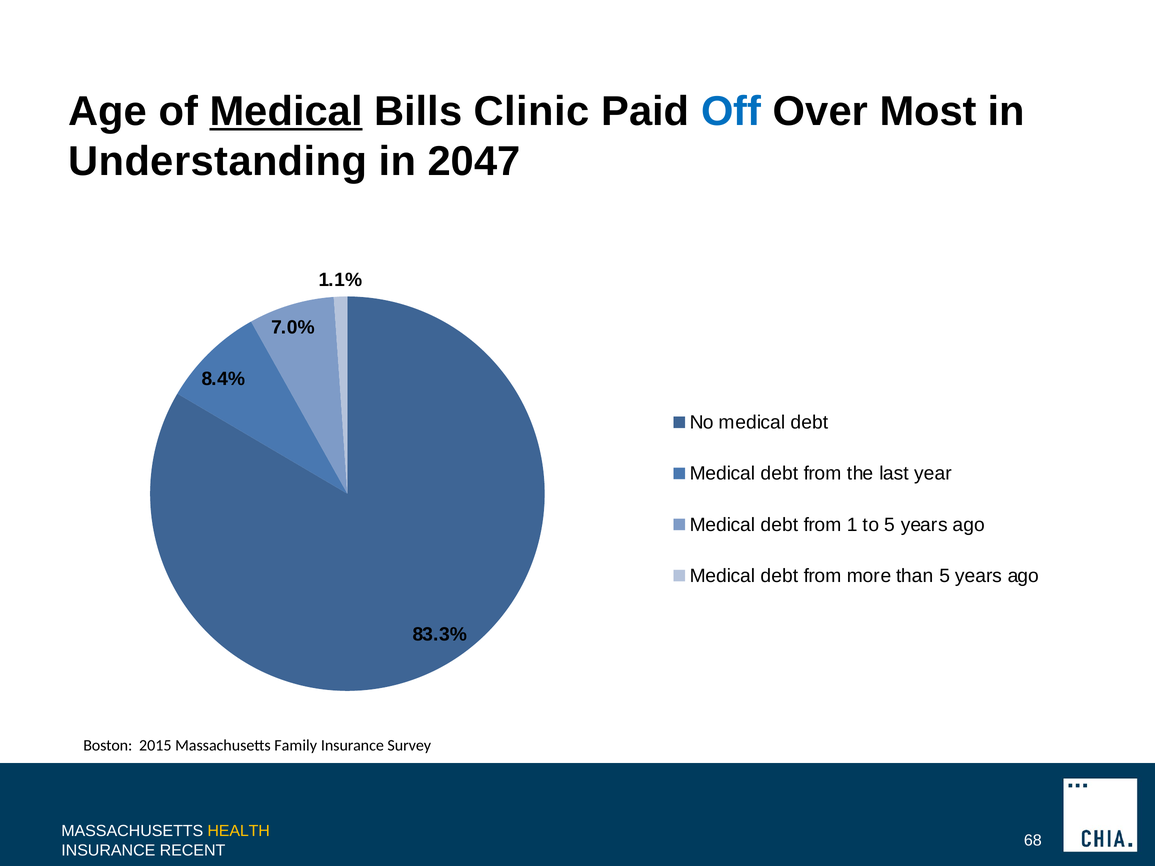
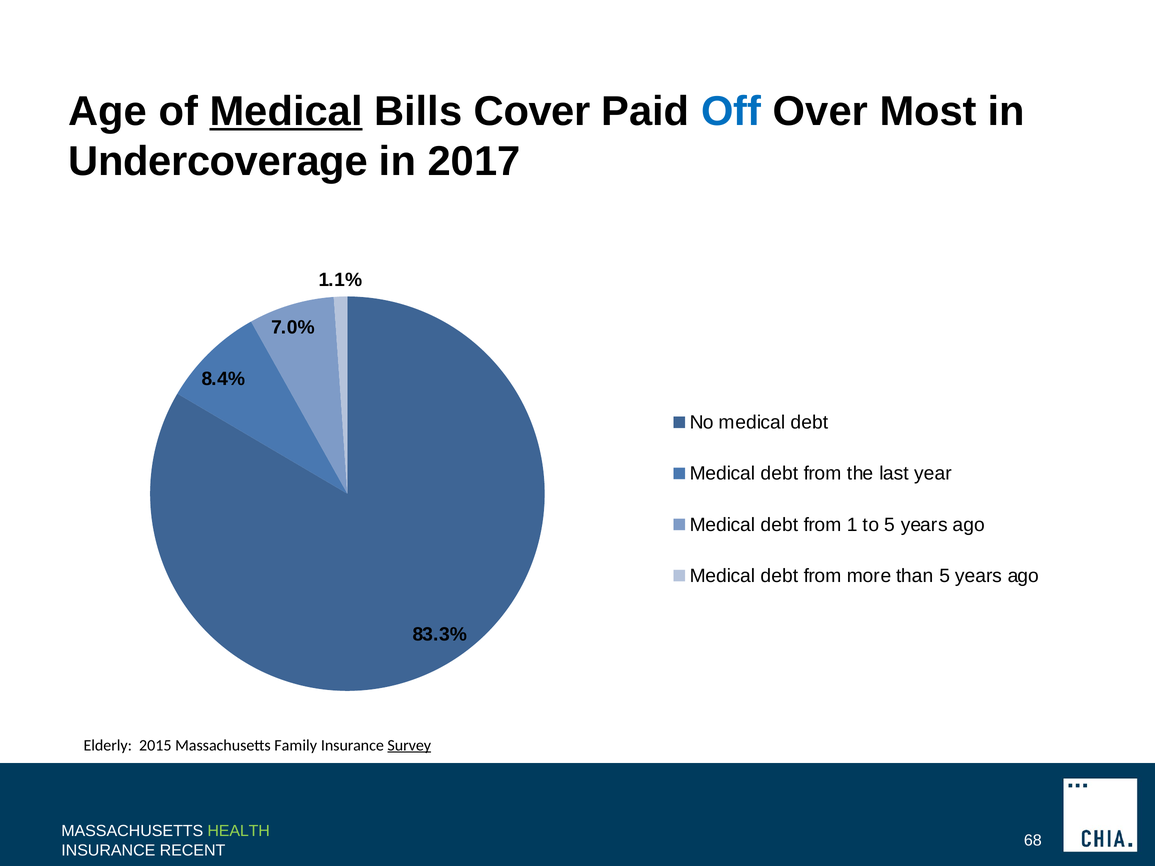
Clinic: Clinic -> Cover (532, 111)
Understanding: Understanding -> Undercoverage (218, 161)
2047: 2047 -> 2017 (474, 161)
Boston: Boston -> Elderly (108, 745)
Survey underline: none -> present (409, 745)
HEALTH colour: yellow -> light green (239, 831)
